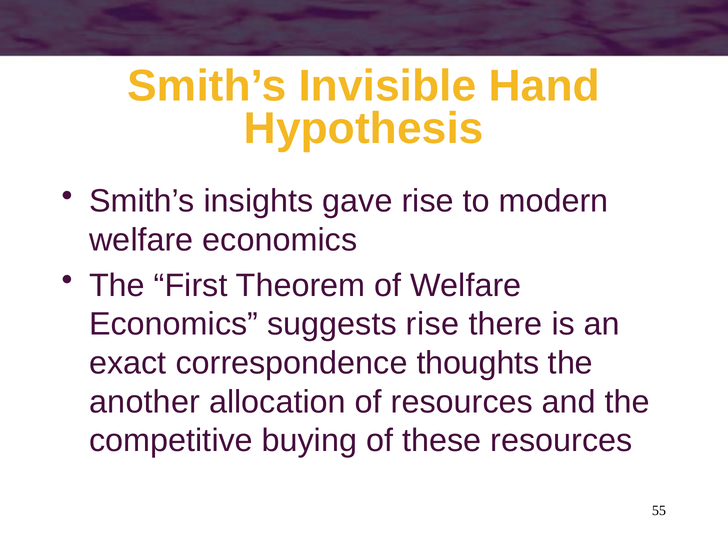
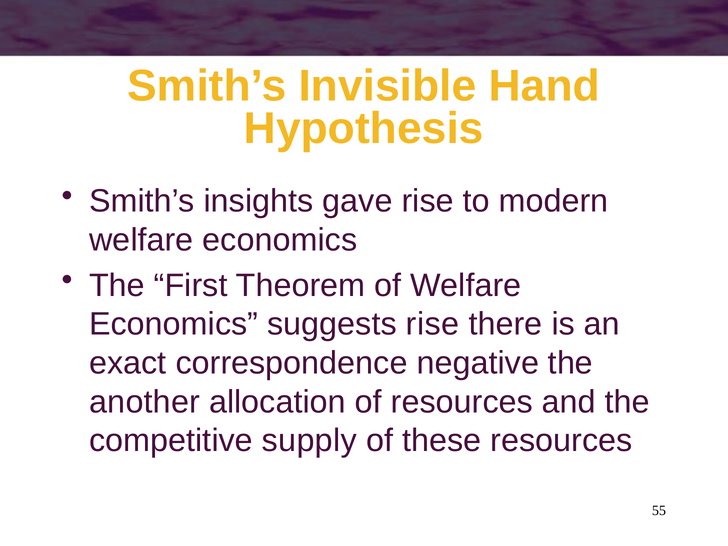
thoughts: thoughts -> negative (478, 363)
buying: buying -> supply (309, 441)
